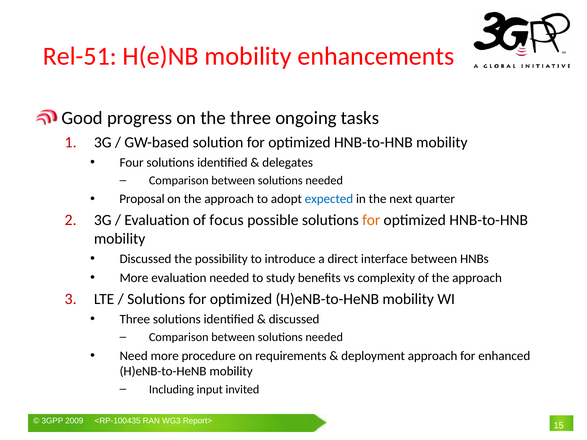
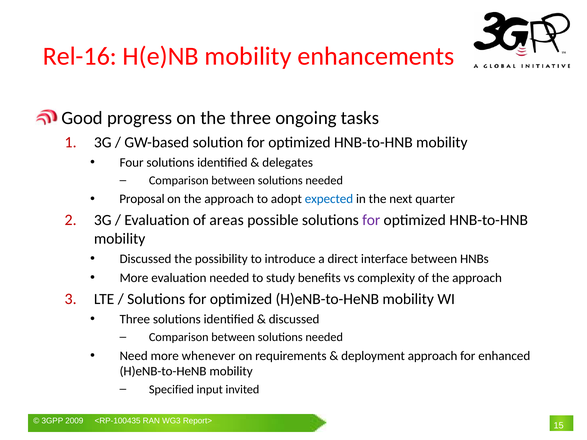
Rel-51: Rel-51 -> Rel-16 (80, 56)
focus: focus -> areas (227, 220)
for colour: orange -> purple (371, 220)
procedure: procedure -> whenever (209, 356)
Including: Including -> Specified (171, 390)
